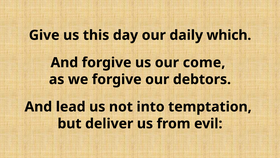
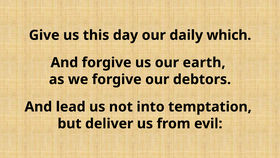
come: come -> earth (204, 62)
